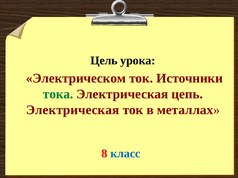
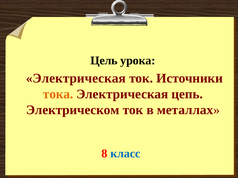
Электрическом: Электрическом -> Электрическая (76, 79)
тока colour: green -> orange (58, 94)
Электрическая: Электрическая -> Электрическом (73, 110)
